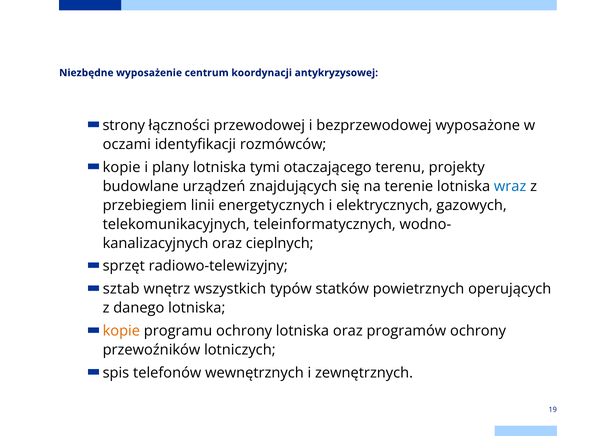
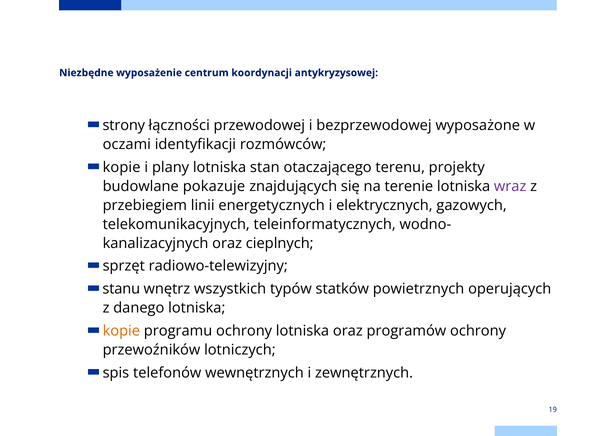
tymi: tymi -> stan (265, 167)
urządzeń: urządzeń -> pokazuje (214, 186)
wraz colour: blue -> purple (510, 186)
sztab: sztab -> stanu (121, 289)
